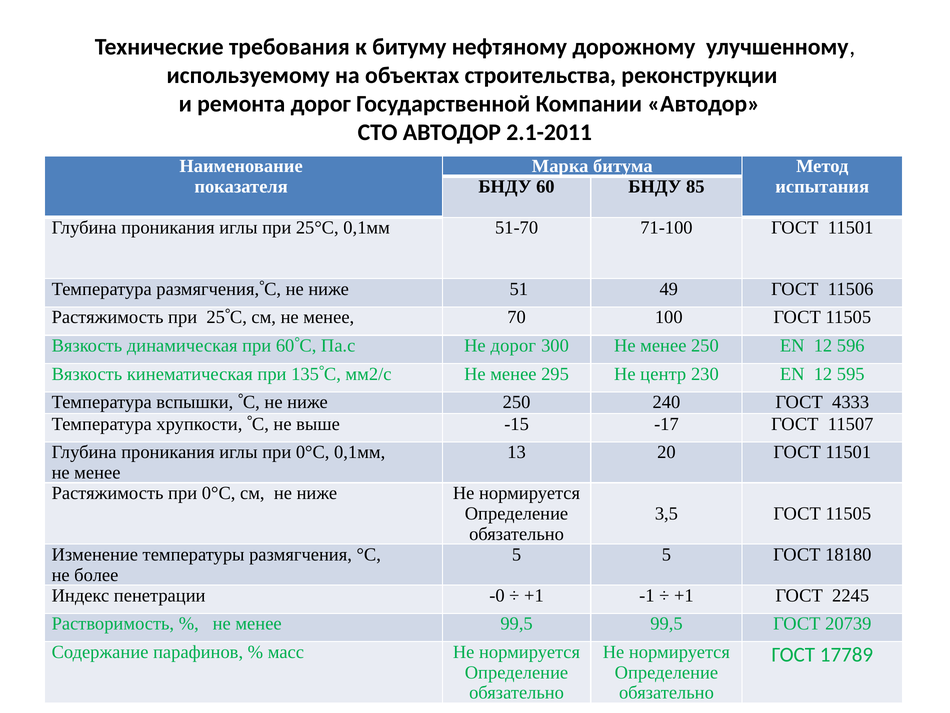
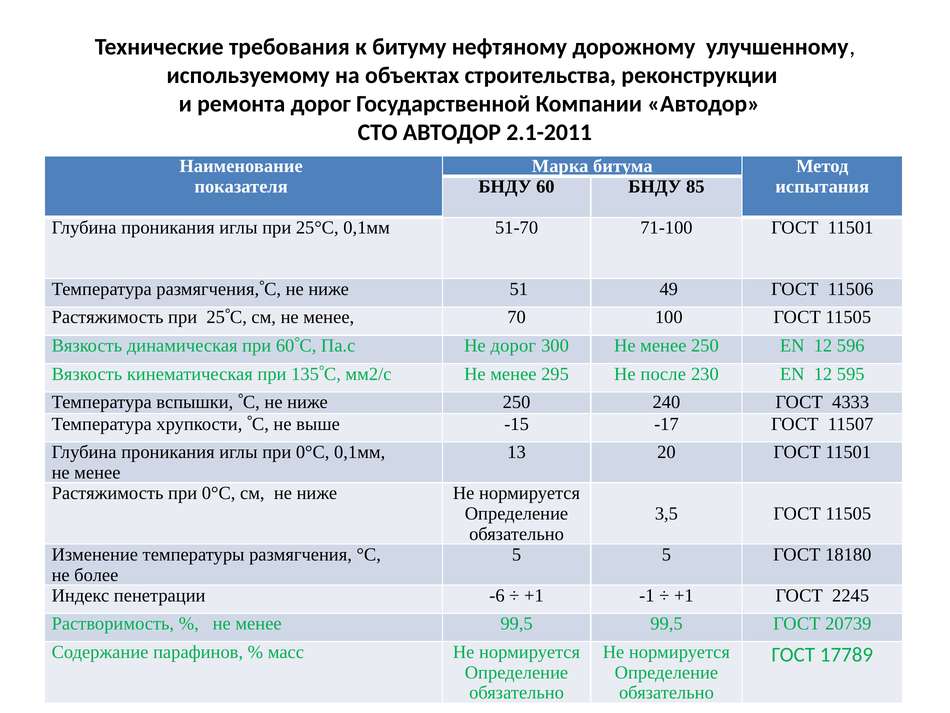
центр: центр -> после (663, 374)
-0: -0 -> -6 (497, 595)
